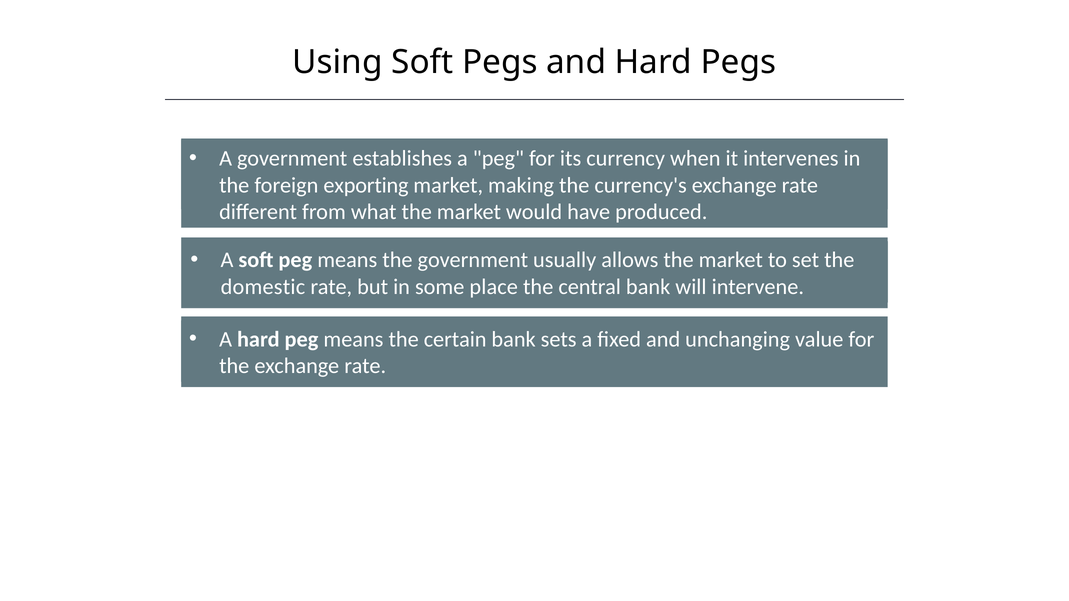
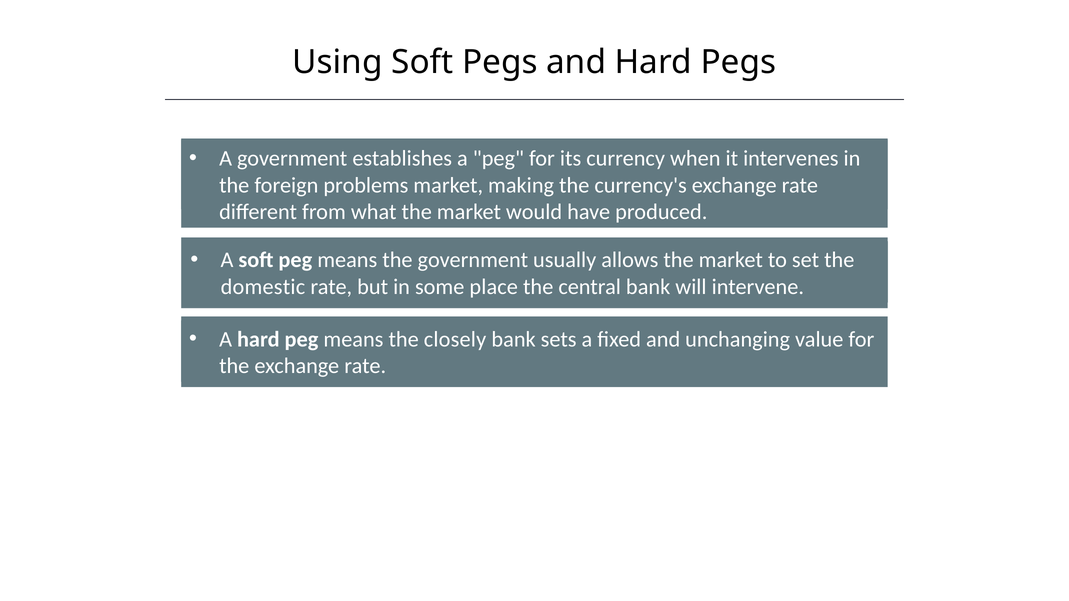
exporting: exporting -> problems (366, 185)
certain: certain -> closely (455, 340)
